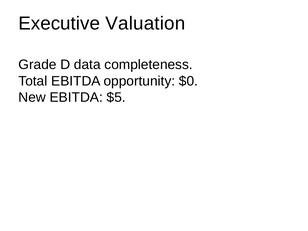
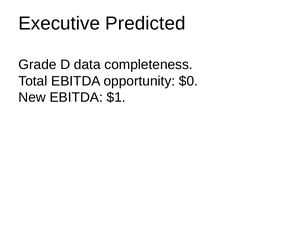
Valuation: Valuation -> Predicted (145, 23)
$5: $5 -> $1 (116, 97)
